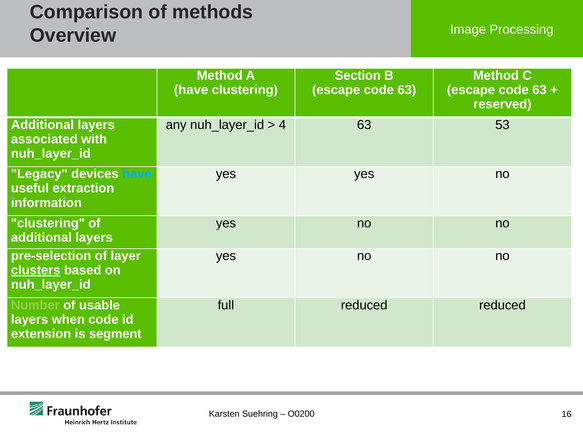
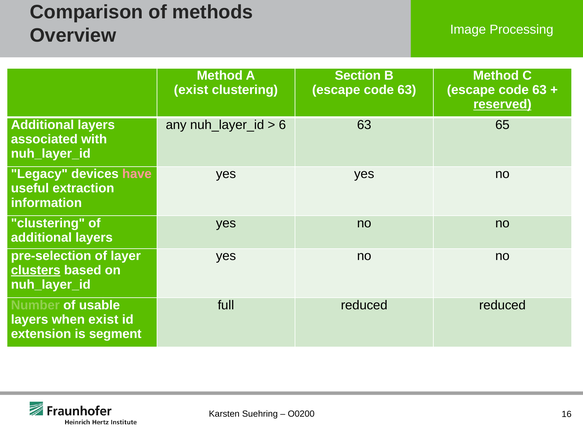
have: have -> exist (191, 90)
reserved underline: none -> present (502, 104)
4: 4 -> 6 (282, 125)
53: 53 -> 65 (502, 125)
have colour: light blue -> pink (137, 174)
when code: code -> exist (103, 320)
